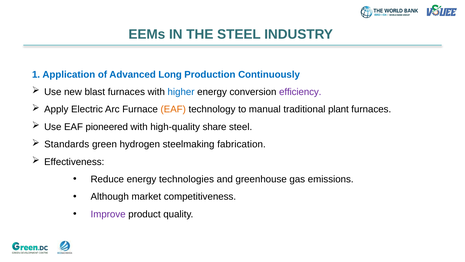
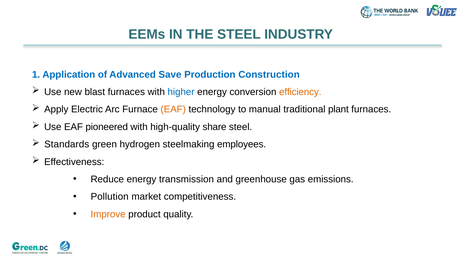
Long: Long -> Save (170, 74)
Continuously: Continuously -> Construction (269, 74)
efficiency colour: purple -> orange (300, 92)
fabrication: fabrication -> employees (242, 144)
technologies: technologies -> transmission (186, 179)
Although: Although -> Pollution (110, 196)
Improve colour: purple -> orange (108, 214)
